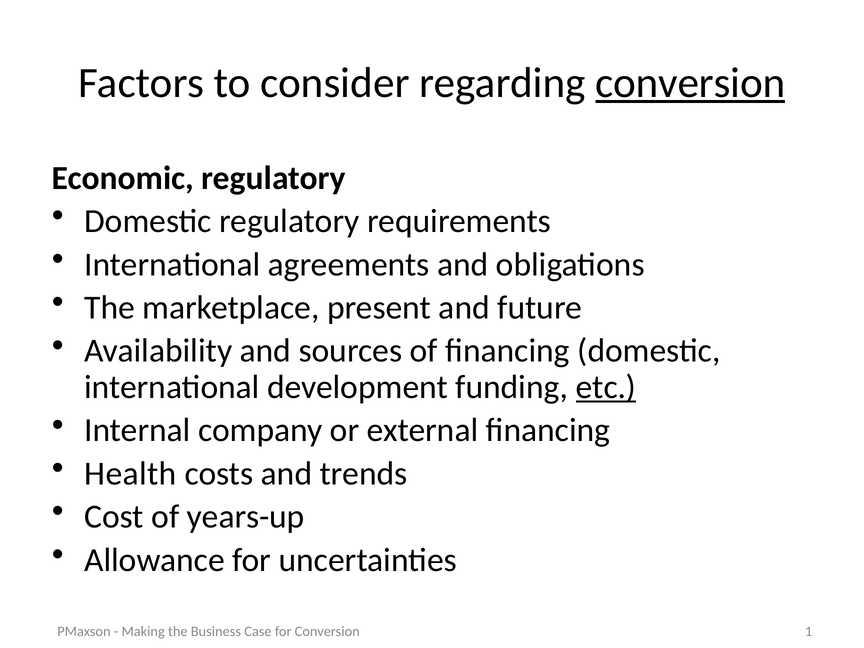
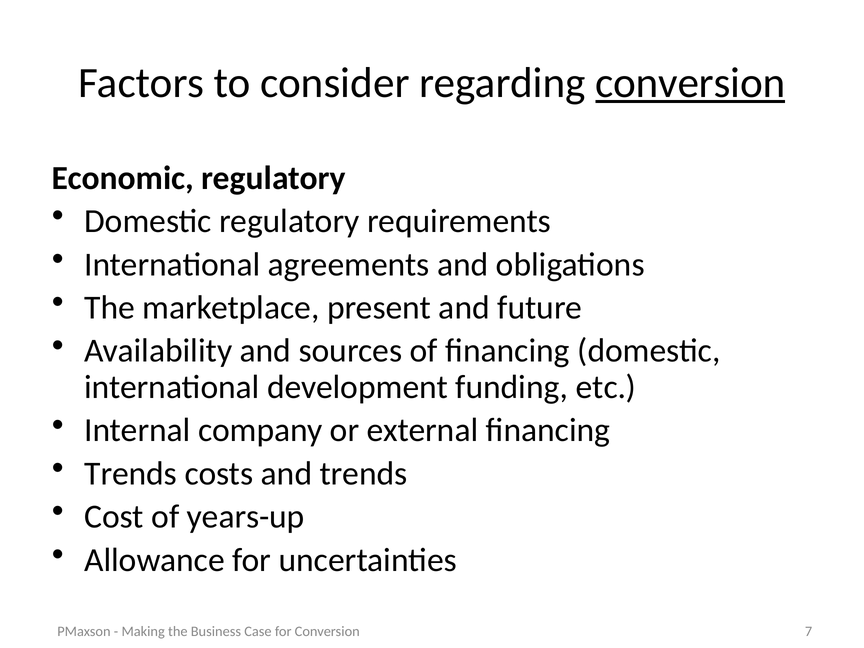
etc underline: present -> none (606, 387)
Health: Health -> Trends (131, 474)
1: 1 -> 7 (809, 632)
